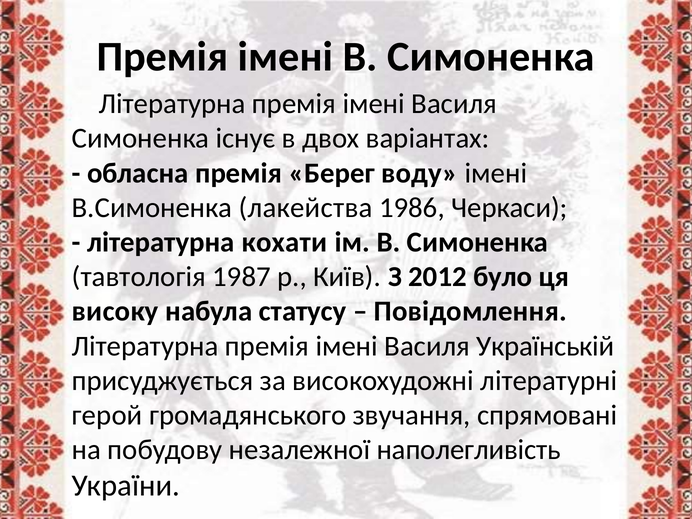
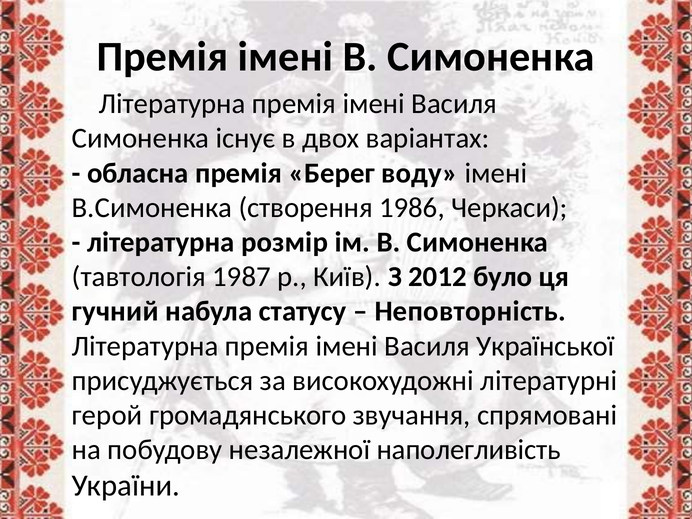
лакейства: лакейства -> створення (306, 208)
кохати: кохати -> розмір (285, 242)
високу: високу -> гучний (115, 311)
Повідомлення: Повідомлення -> Неповторність (470, 311)
Українській: Українській -> Української (545, 346)
